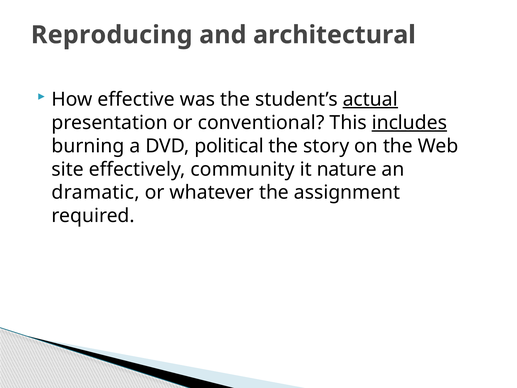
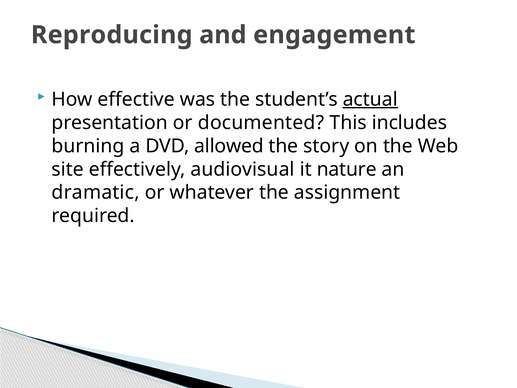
architectural: architectural -> engagement (334, 35)
conventional: conventional -> documented (261, 123)
includes underline: present -> none (409, 123)
political: political -> allowed (229, 146)
community: community -> audiovisual (243, 169)
